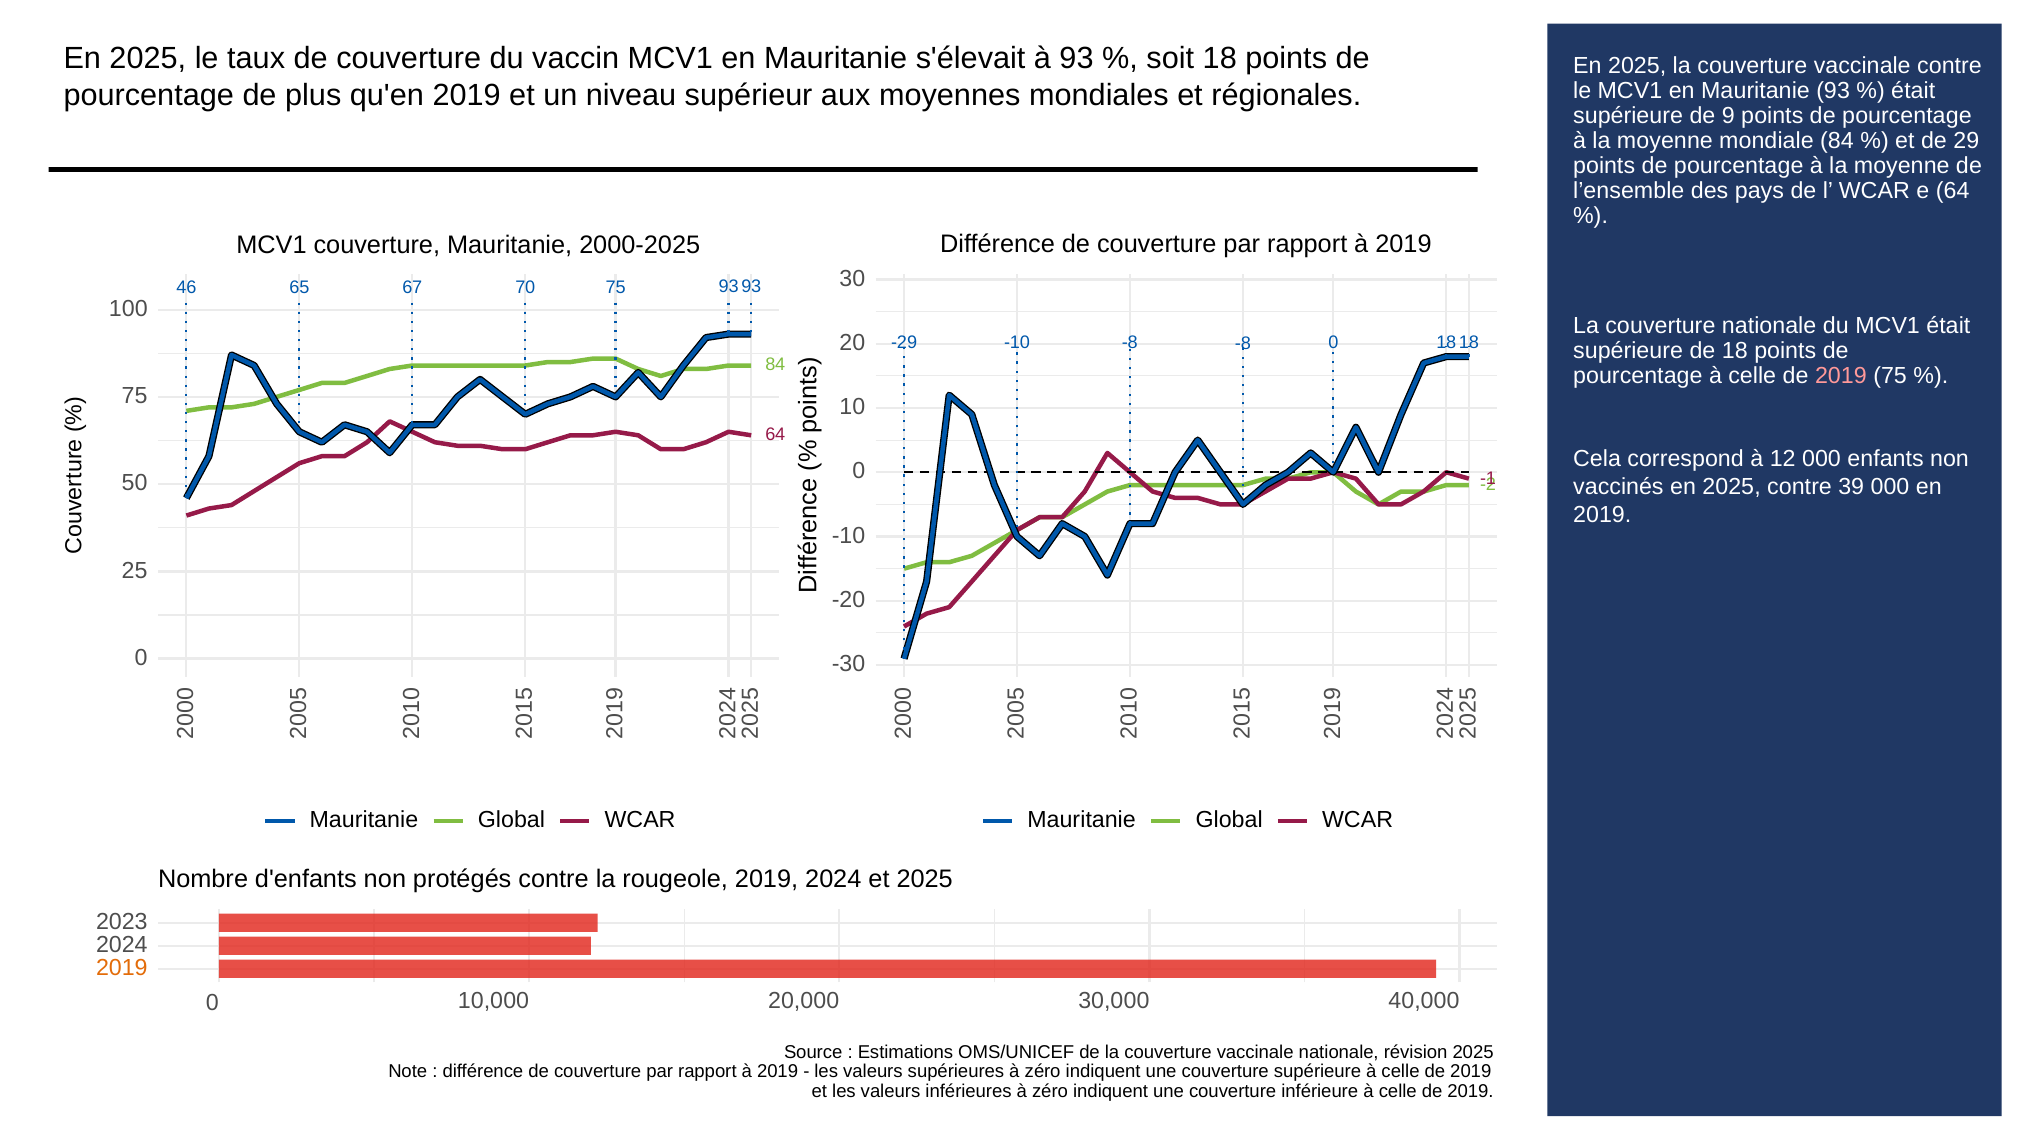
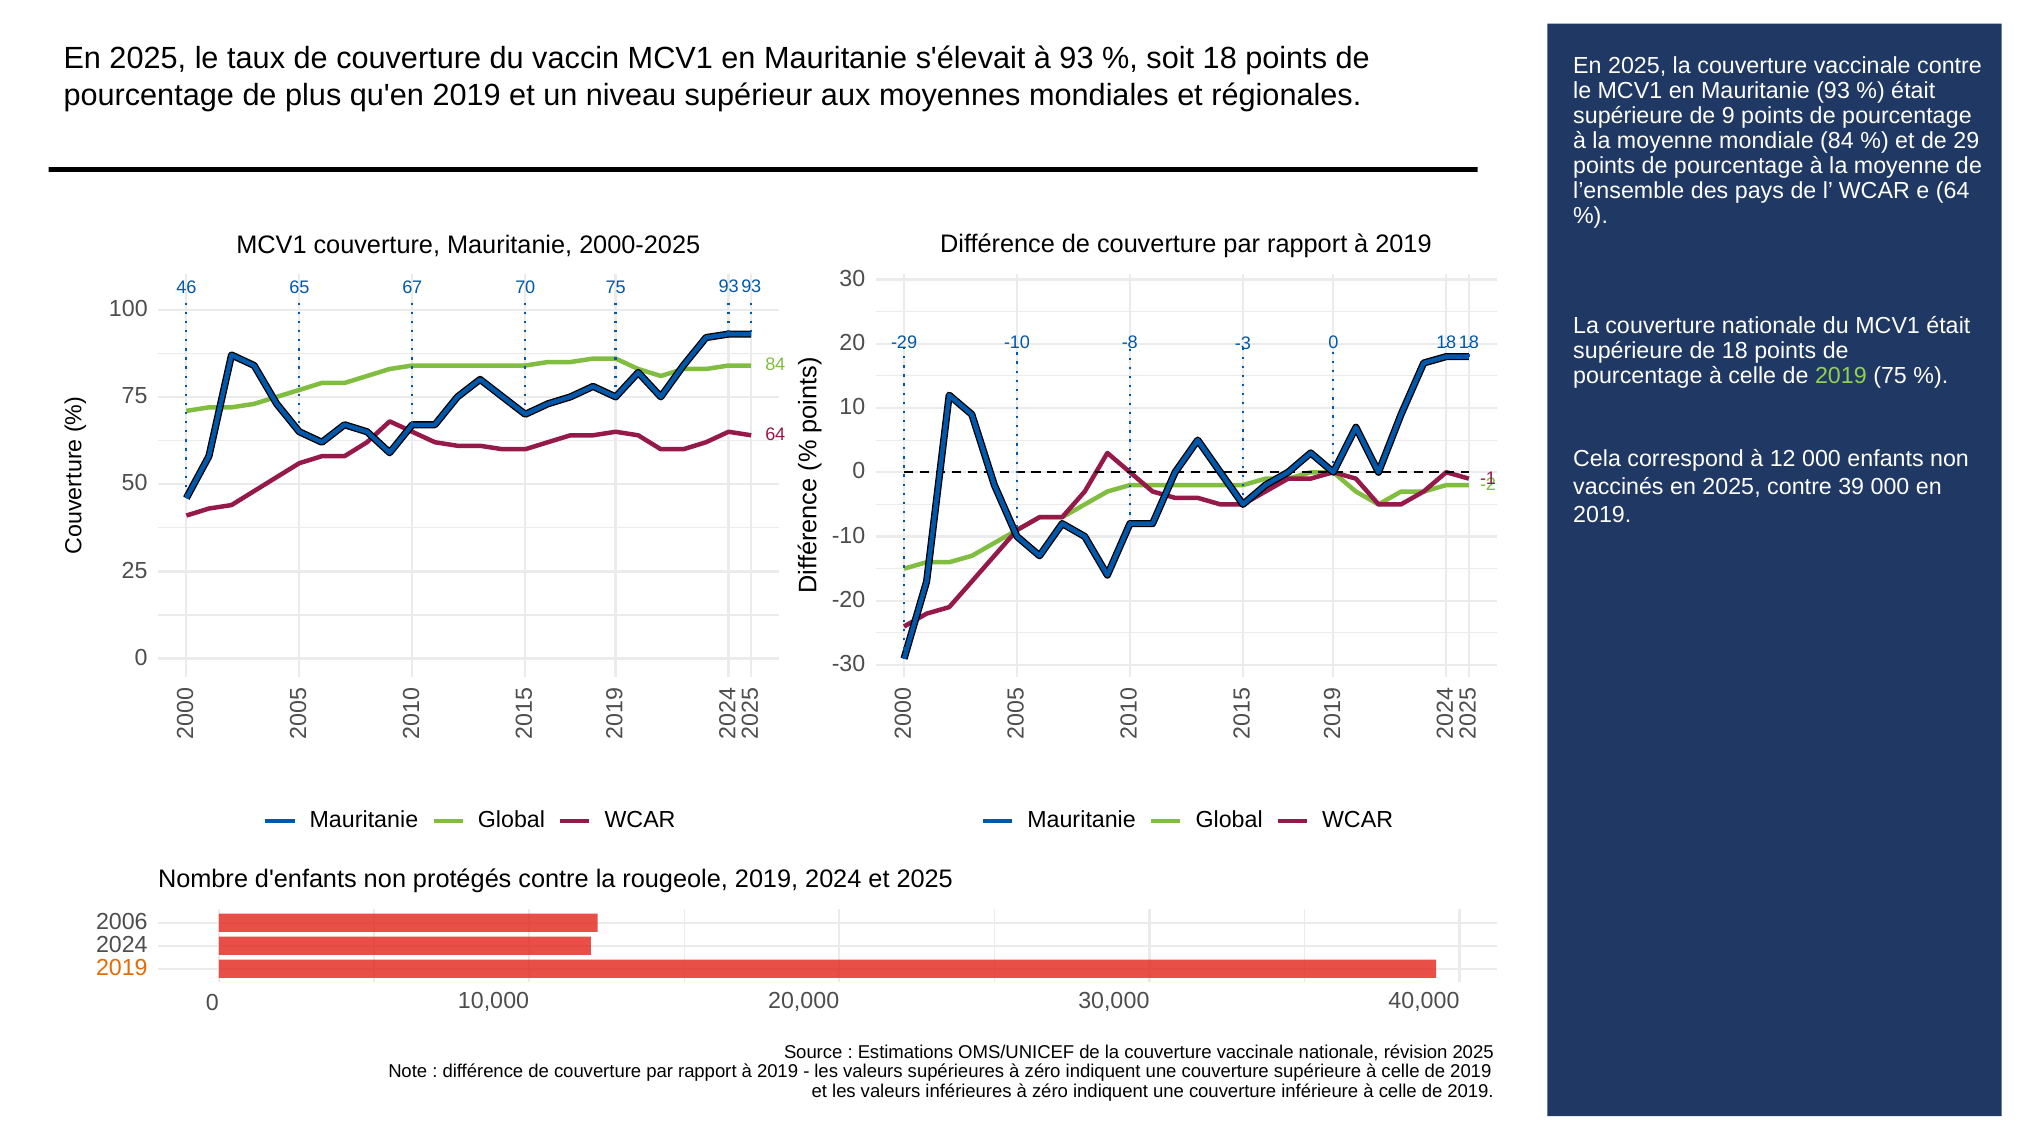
-8 -8: -8 -> -3 (1243, 343)
2019 colour: pink -> light green (1841, 376)
2023: 2023 -> 2006 (122, 922)
